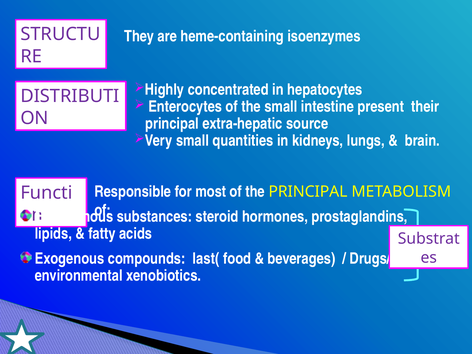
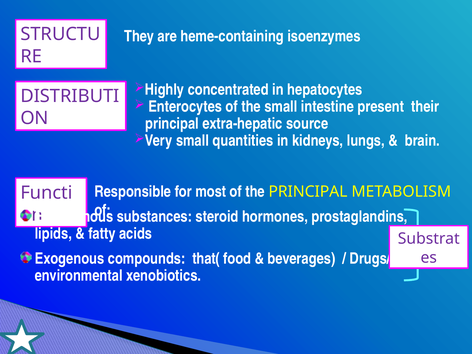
last(: last( -> that( (206, 259)
